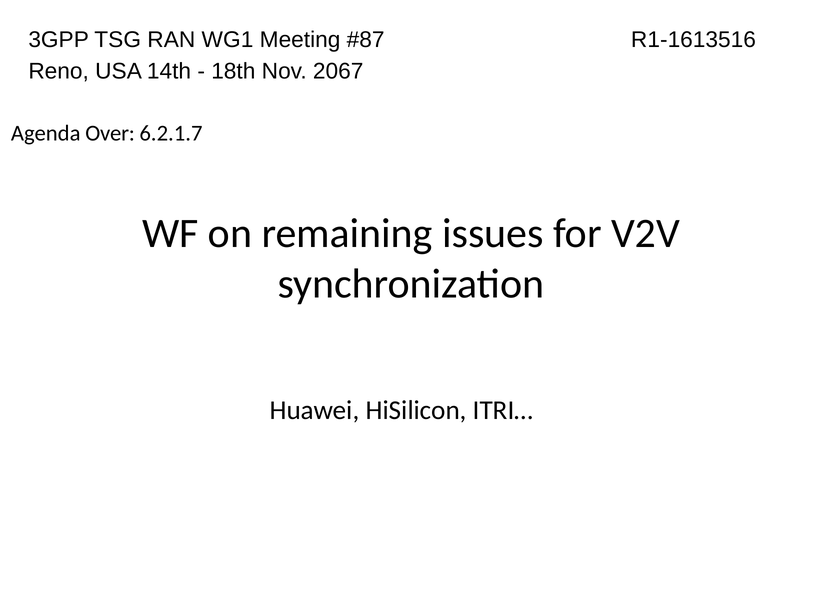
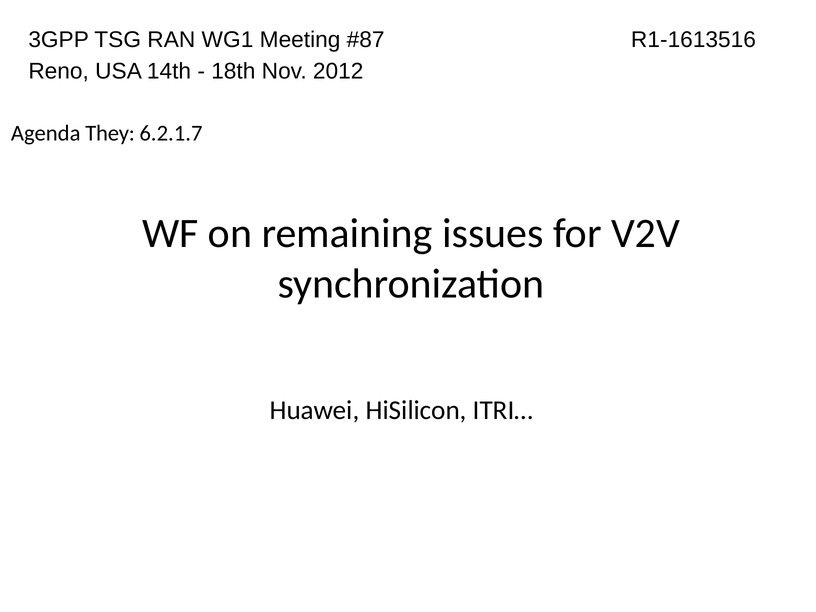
2067: 2067 -> 2012 (338, 71)
Over: Over -> They (110, 133)
